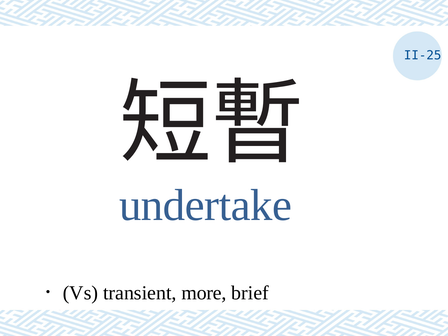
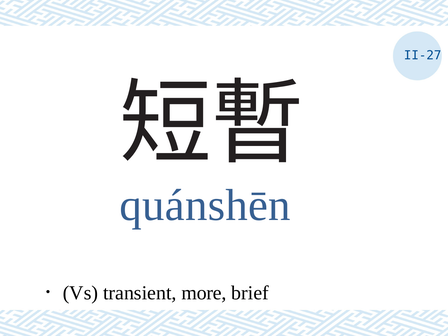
II-25: II-25 -> II-27 (423, 55)
undertake: undertake -> quánshēn (205, 205)
